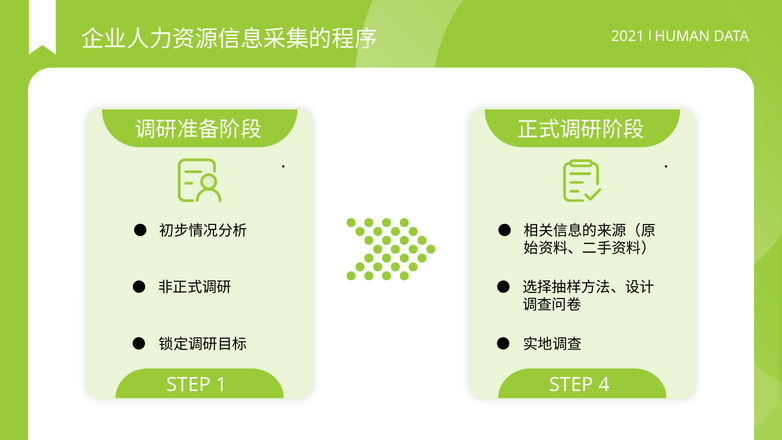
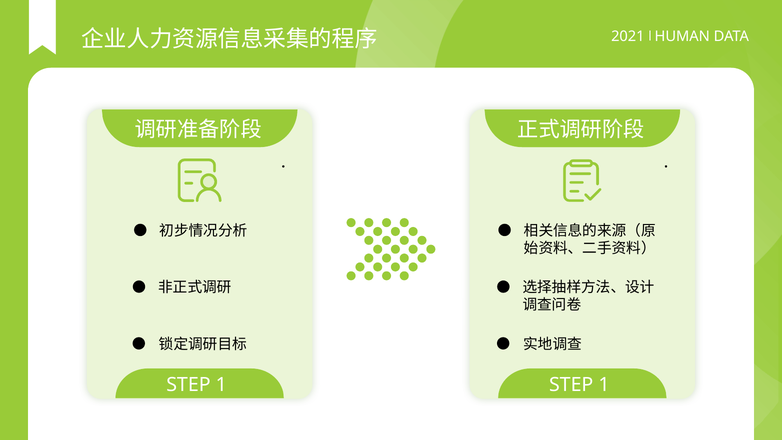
4: 4 -> 1 (604, 384)
